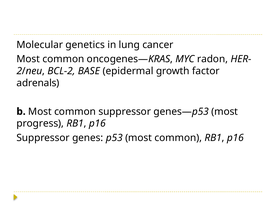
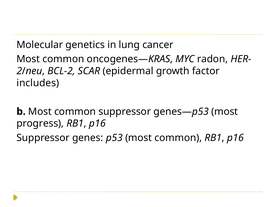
BASE: BASE -> SCAR (89, 71)
adrenals: adrenals -> includes (38, 83)
